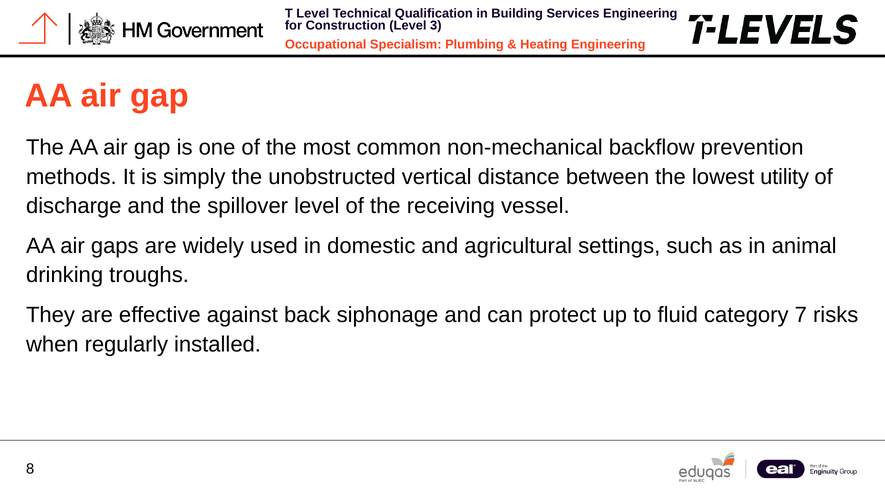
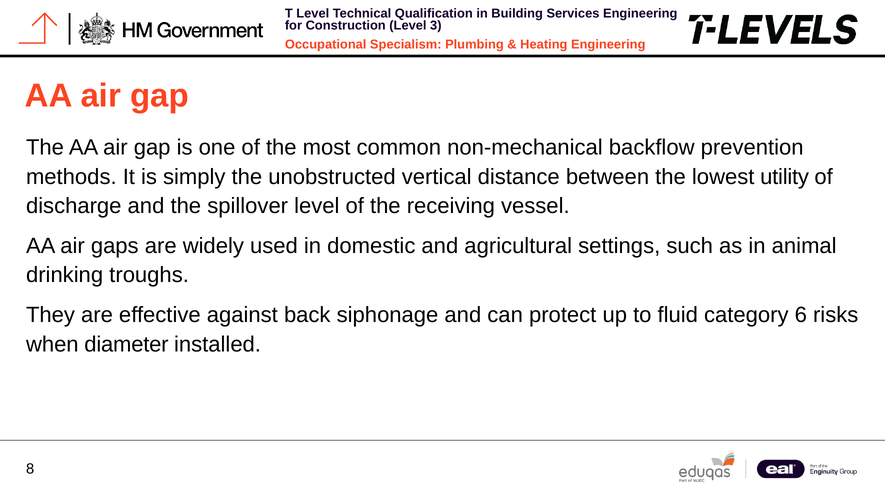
7: 7 -> 6 (801, 315)
regularly: regularly -> diameter (126, 344)
